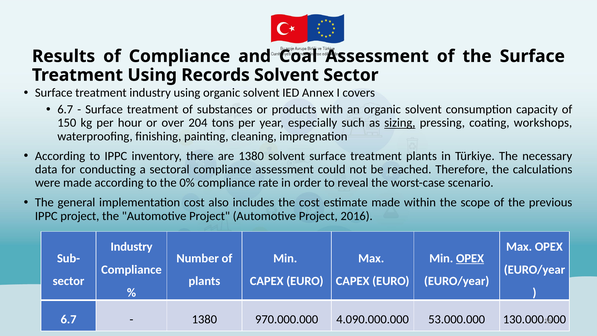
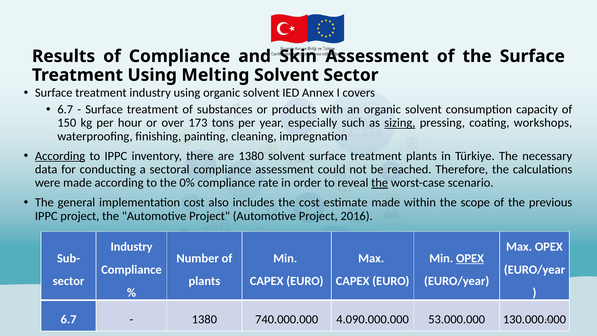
Coal: Coal -> Skin (298, 56)
Records: Records -> Melting (215, 75)
204: 204 -> 173 (198, 123)
According underline: none -> present (60, 156)
the underline: none -> present (380, 183)
970.000.000: 970.000.000 -> 740.000.000 (287, 319)
